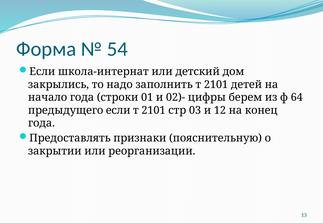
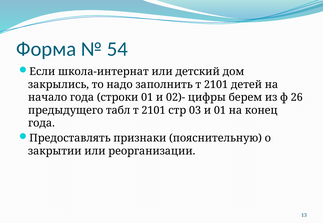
64: 64 -> 26 (297, 98)
предыдущего если: если -> табл (118, 111)
и 12: 12 -> 01 (220, 111)
